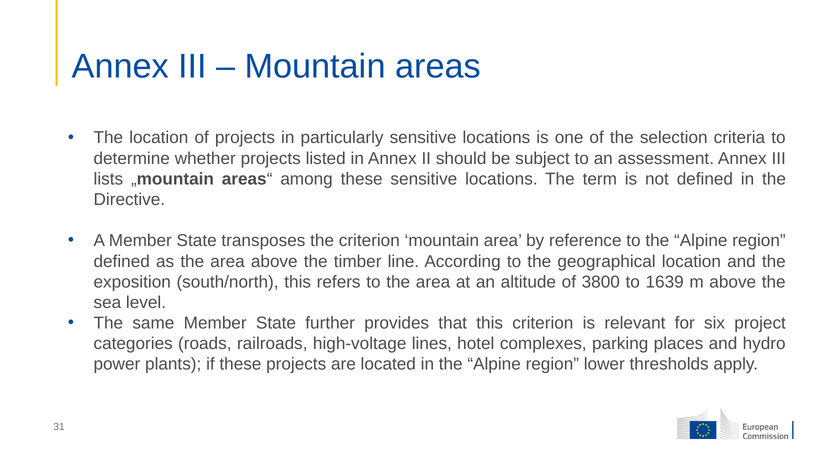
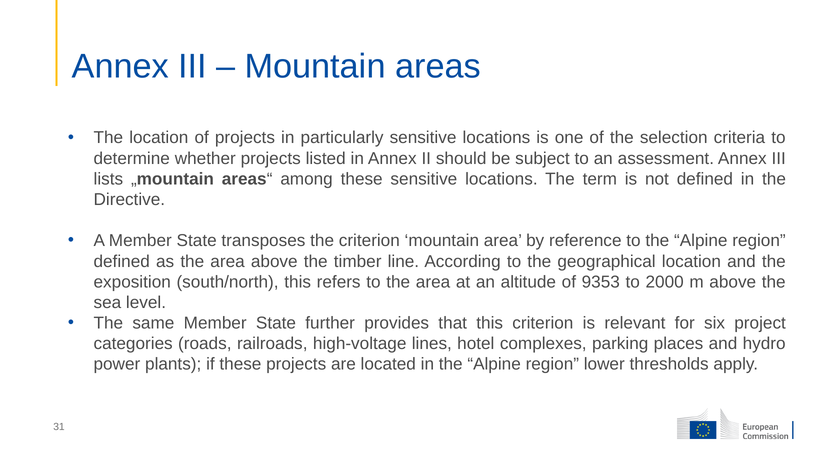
3800: 3800 -> 9353 (601, 282)
1639: 1639 -> 2000 (665, 282)
